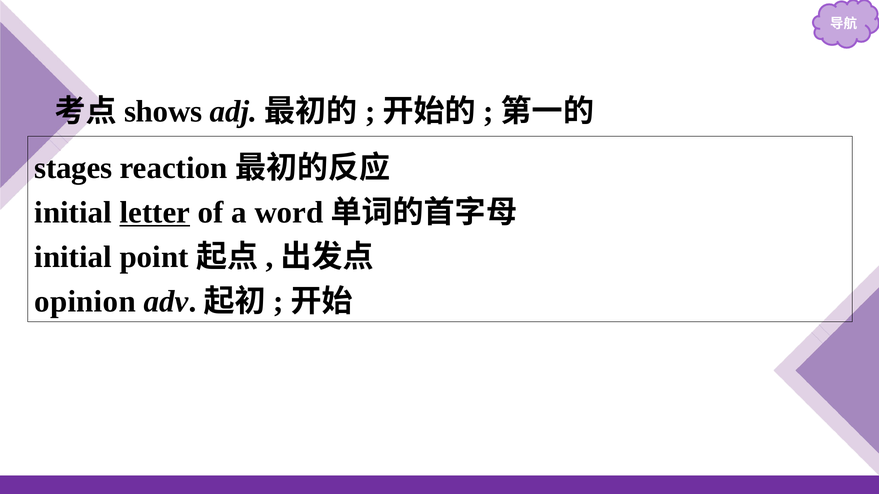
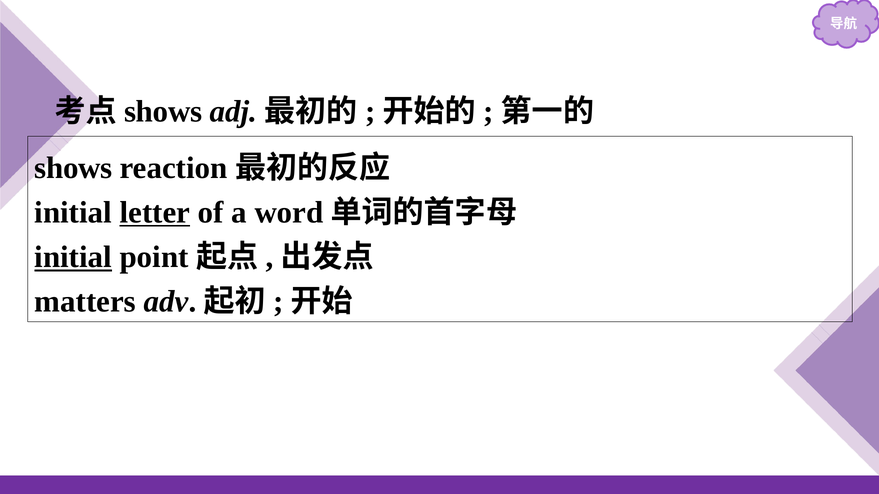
stages: stages -> shows (73, 168)
initial underline: none -> present (73, 257)
opinion: opinion -> matters (85, 302)
